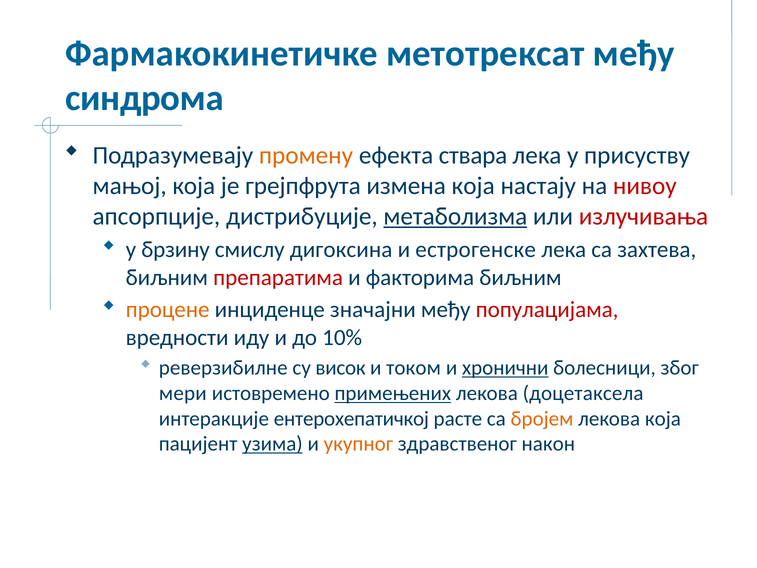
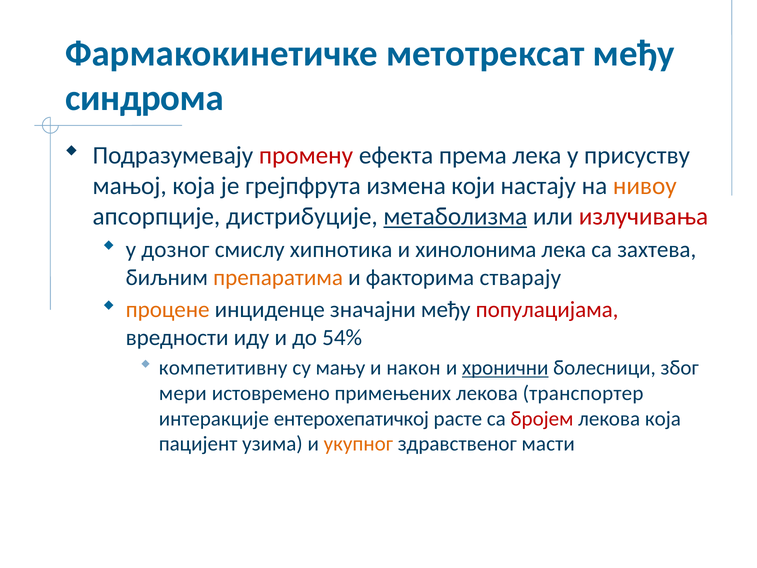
промену colour: orange -> red (306, 156)
ствара: ствара -> према (473, 156)
измена која: која -> који (473, 186)
нивоу colour: red -> orange (645, 186)
брзину: брзину -> дозног (175, 250)
дигоксина: дигоксина -> хипнотика (341, 250)
естрогенске: естрогенске -> хинолонима (476, 250)
препаратима colour: red -> orange (278, 277)
факторима биљним: биљним -> стварају (520, 277)
10%: 10% -> 54% (342, 337)
реверзибилне: реверзибилне -> компетитивну (223, 368)
висок: висок -> мању (341, 368)
током: током -> након (413, 368)
примењених underline: present -> none (393, 393)
доцетаксела: доцетаксела -> транспортер (583, 393)
бројем colour: orange -> red (542, 418)
узима underline: present -> none (272, 444)
након: након -> масти (548, 444)
